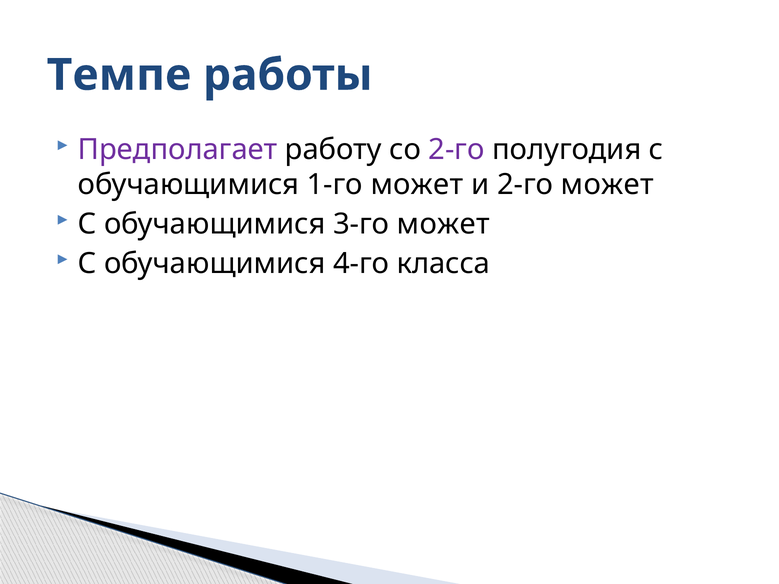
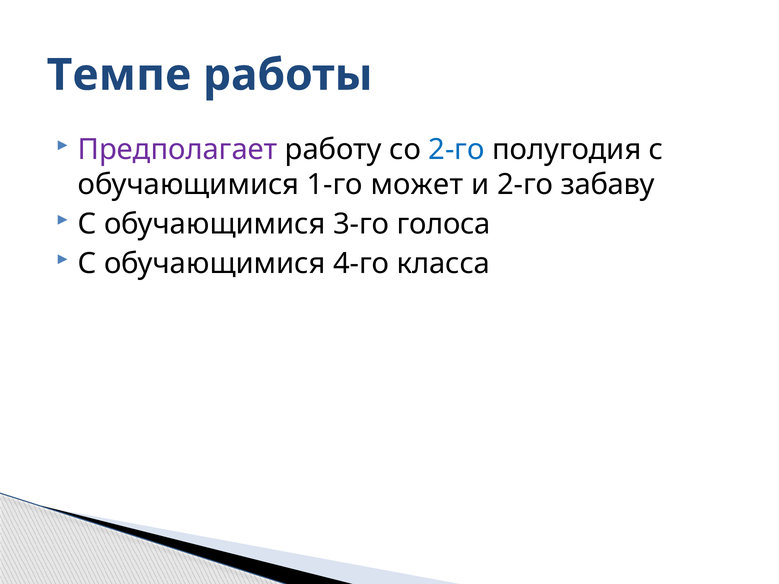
2-го colour: purple -> blue (457, 150)
2-го может: может -> забаву (608, 185)
3-го может: может -> голоса (444, 224)
